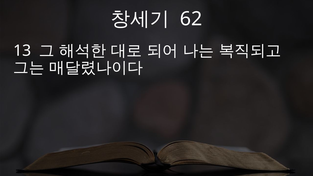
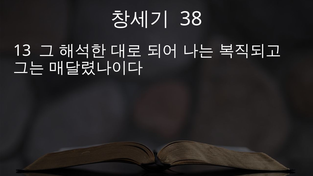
62: 62 -> 38 (191, 19)
